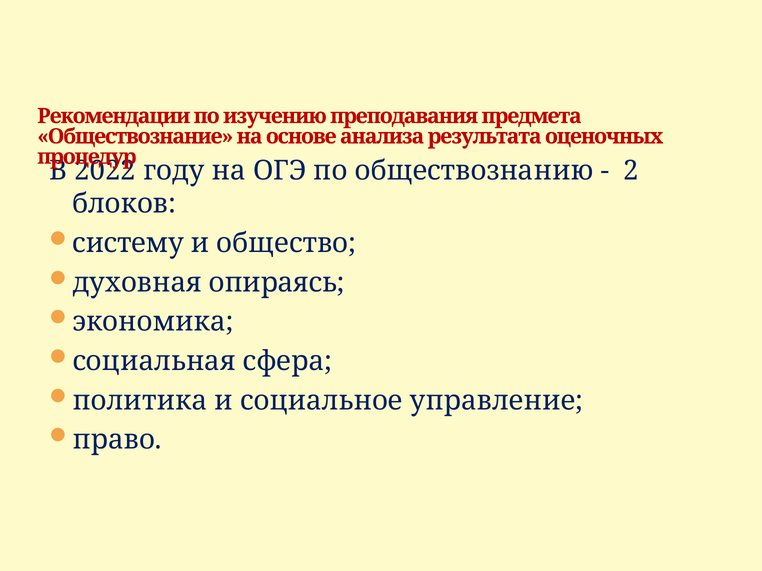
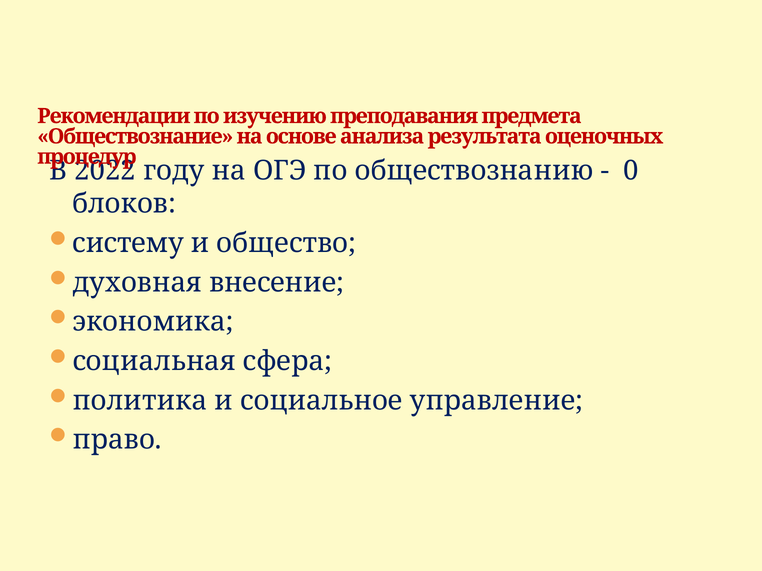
2: 2 -> 0 (631, 171)
опираясь: опираясь -> внесение (277, 283)
